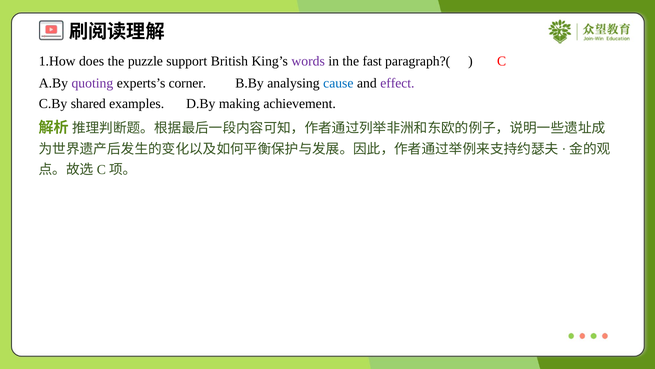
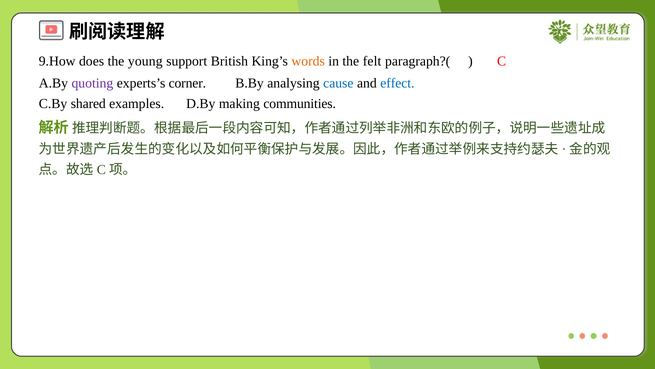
1.How: 1.How -> 9.How (57, 61)
puzzle: puzzle -> young (145, 61)
words colour: purple -> orange (308, 61)
fast: fast -> felt (372, 61)
effect colour: purple -> blue (397, 83)
achievement: achievement -> communities (300, 104)
